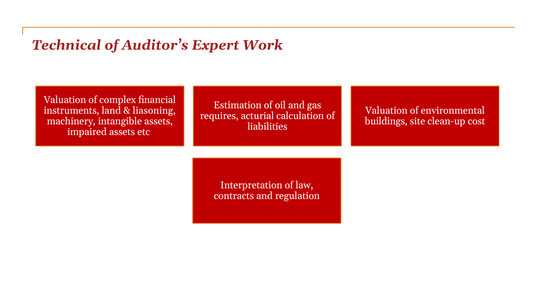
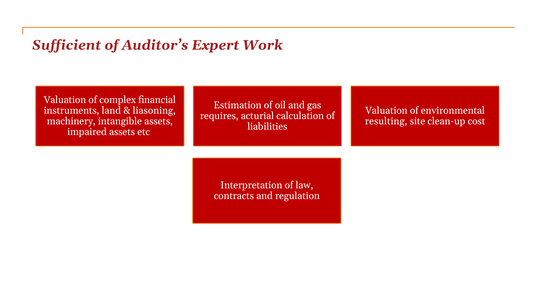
Technical: Technical -> Sufficient (66, 45)
buildings: buildings -> resulting (386, 121)
